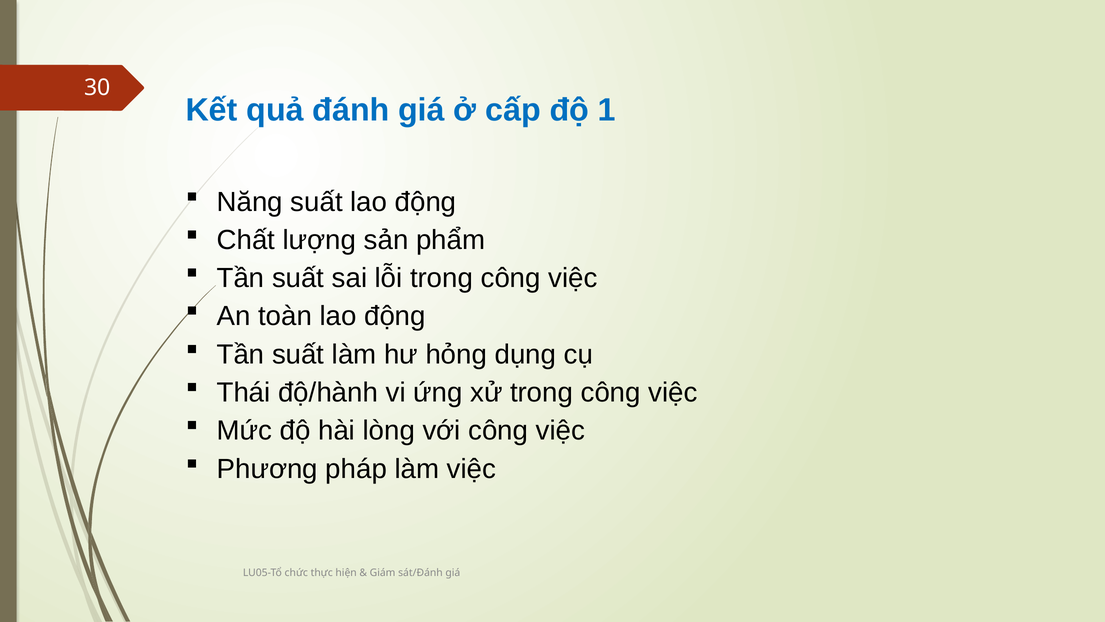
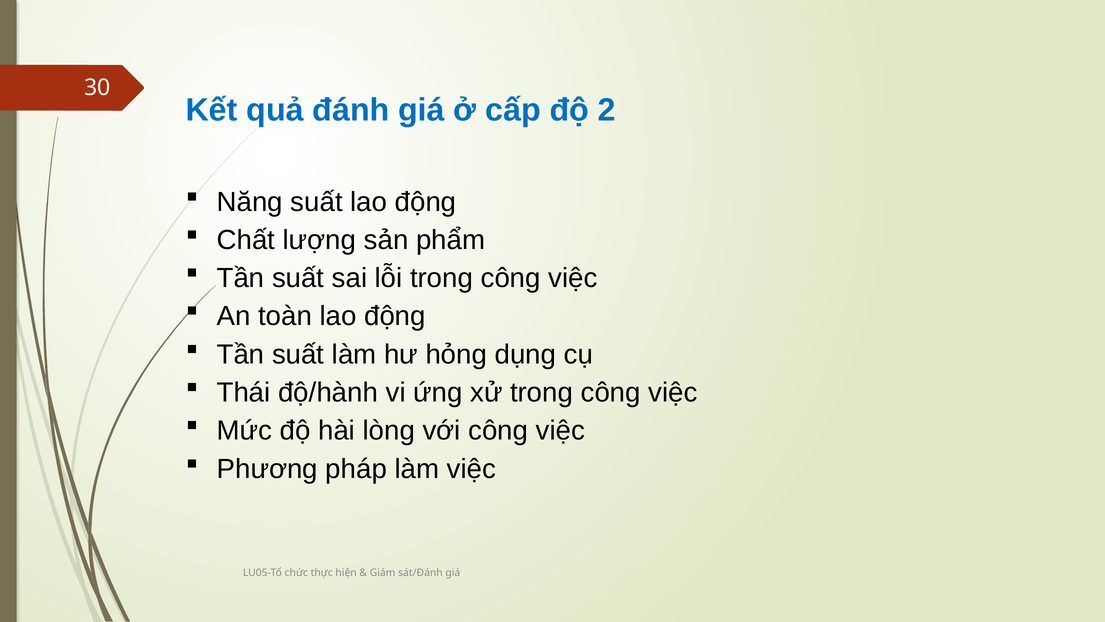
1: 1 -> 2 (607, 110)
